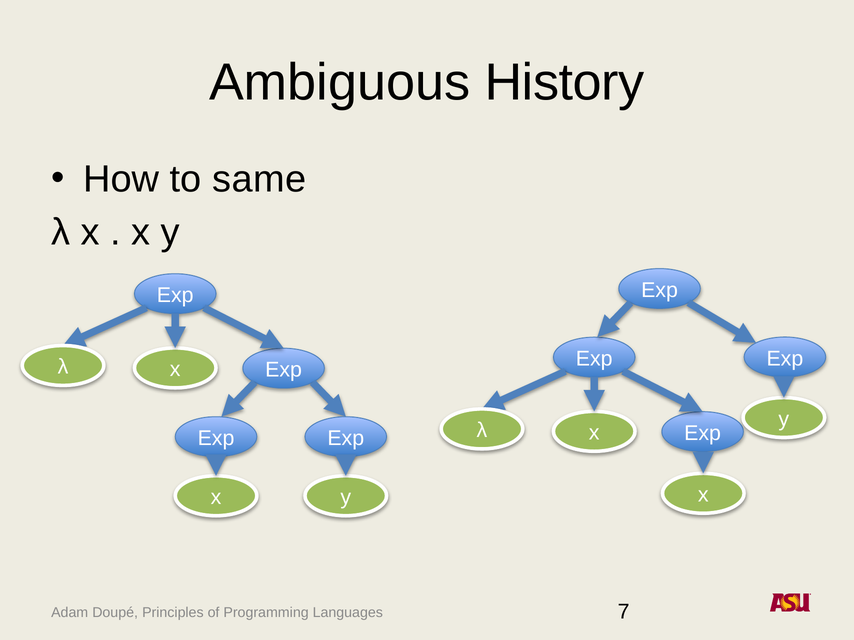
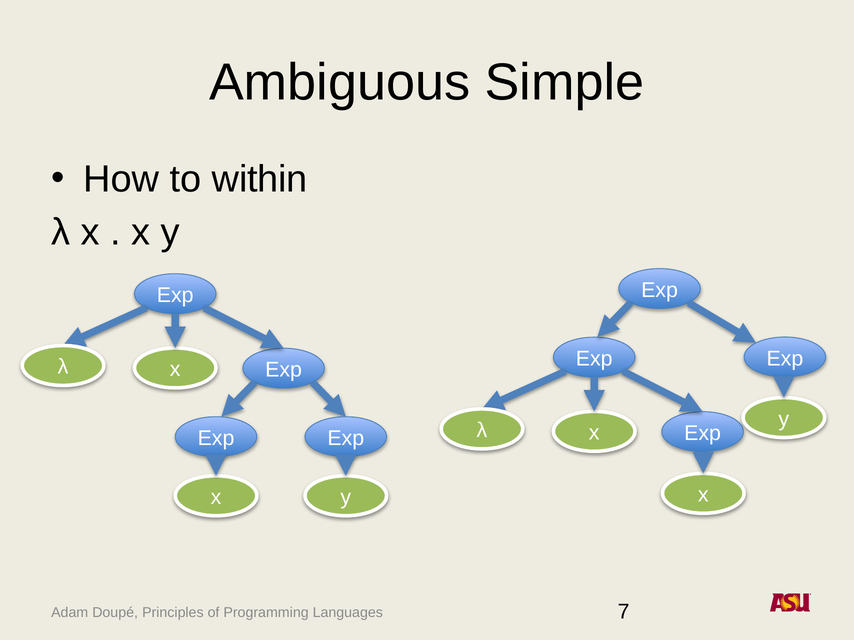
History: History -> Simple (564, 83)
same: same -> within (260, 179)
